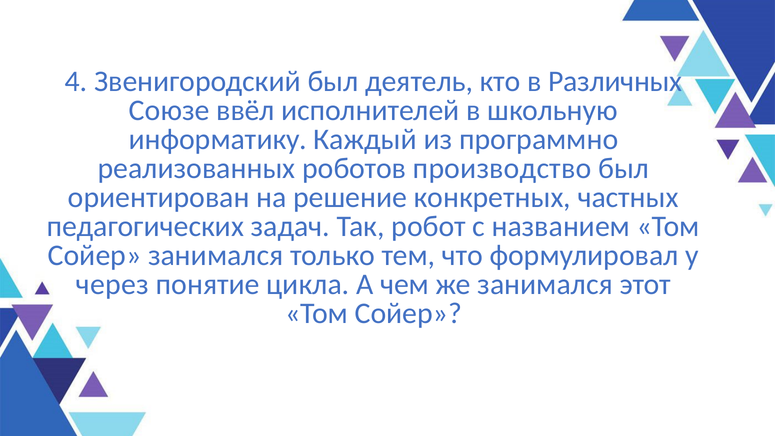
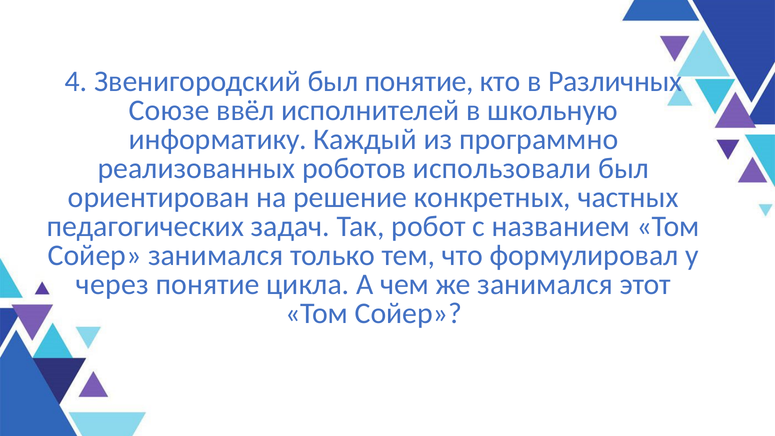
был деятель: деятель -> понятие (419, 81)
производство: производство -> использовали (502, 168)
